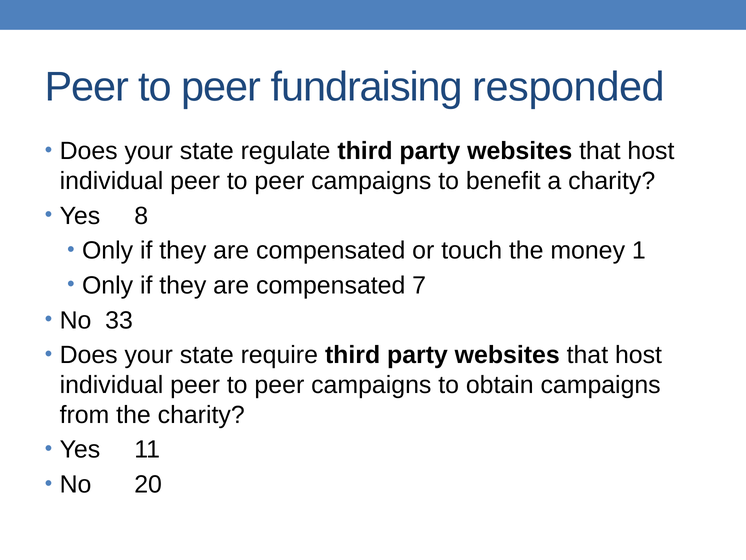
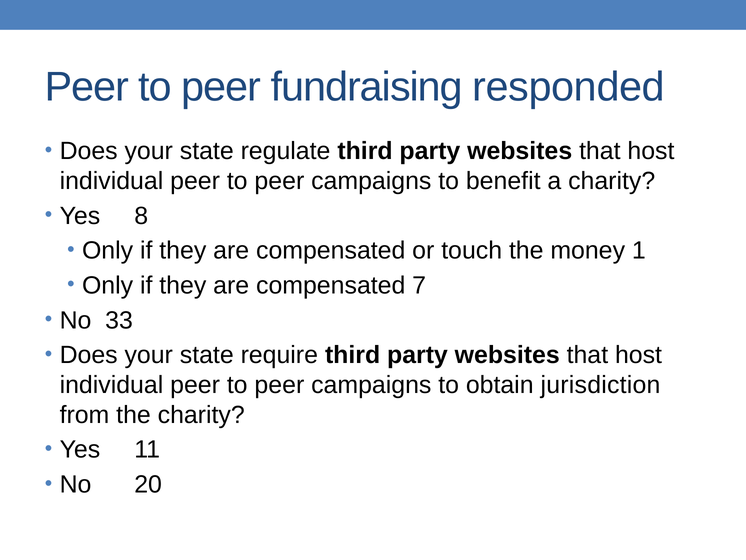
obtain campaigns: campaigns -> jurisdiction (601, 385)
